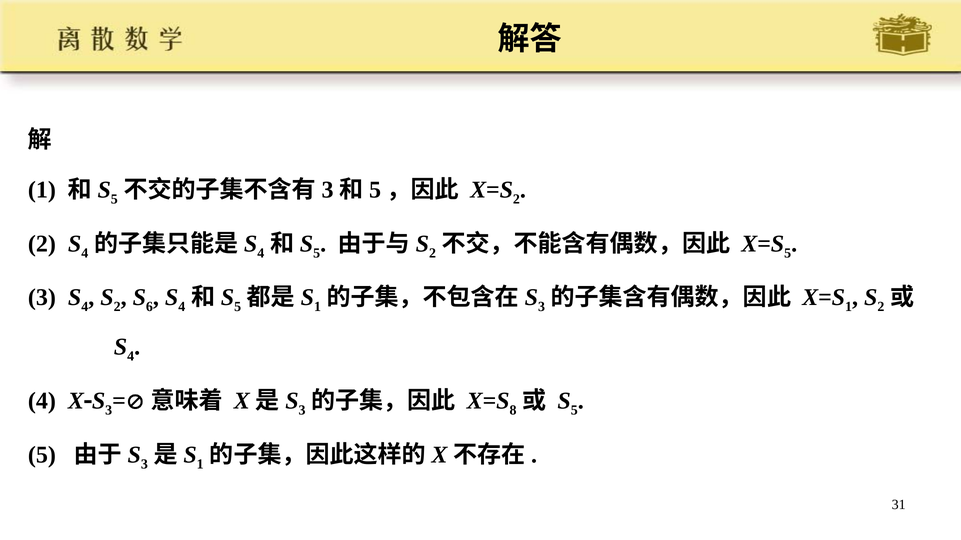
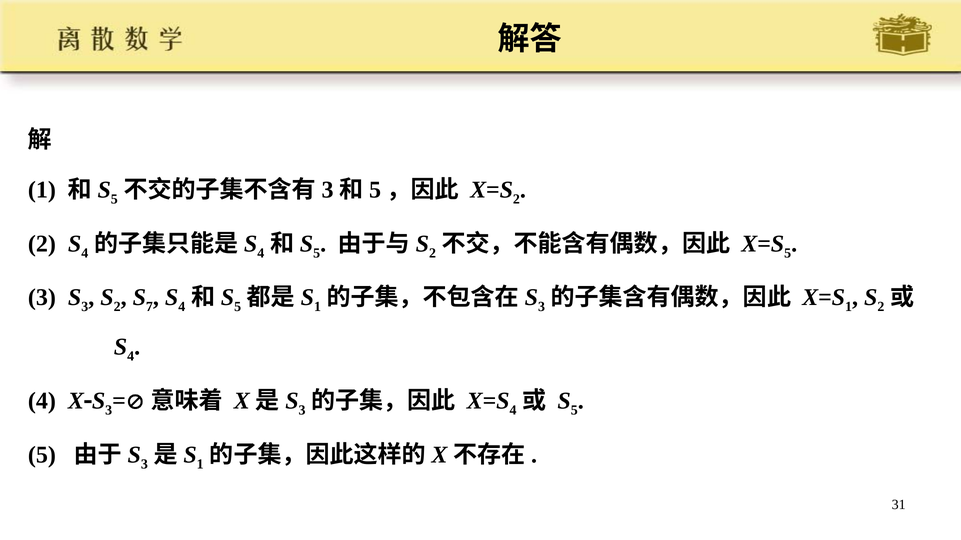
4: 4 -> 3 (85, 307)
6: 6 -> 7 (149, 307)
8: 8 -> 4 (513, 410)
